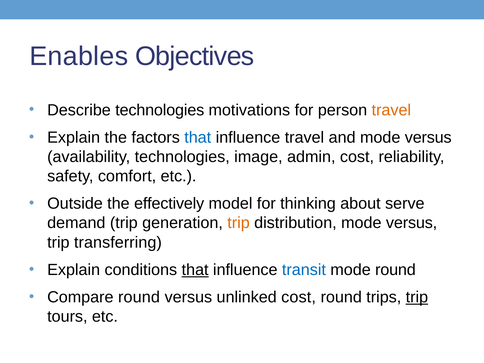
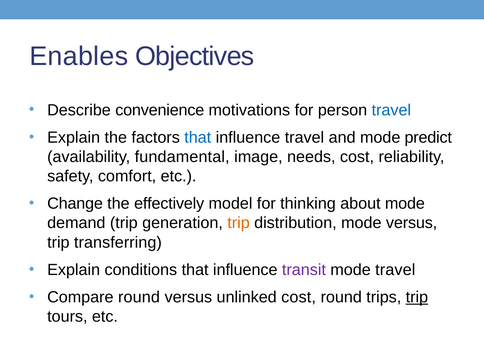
Describe technologies: technologies -> convenience (160, 110)
travel colour: orange -> blue (391, 110)
and mode versus: versus -> predict (428, 137)
availability technologies: technologies -> fundamental (182, 157)
admin: admin -> needs (311, 157)
Outside: Outside -> Change (75, 204)
about serve: serve -> mode (405, 204)
that underline: present -> none (195, 270)
transit colour: blue -> purple (304, 270)
mode round: round -> travel (395, 270)
